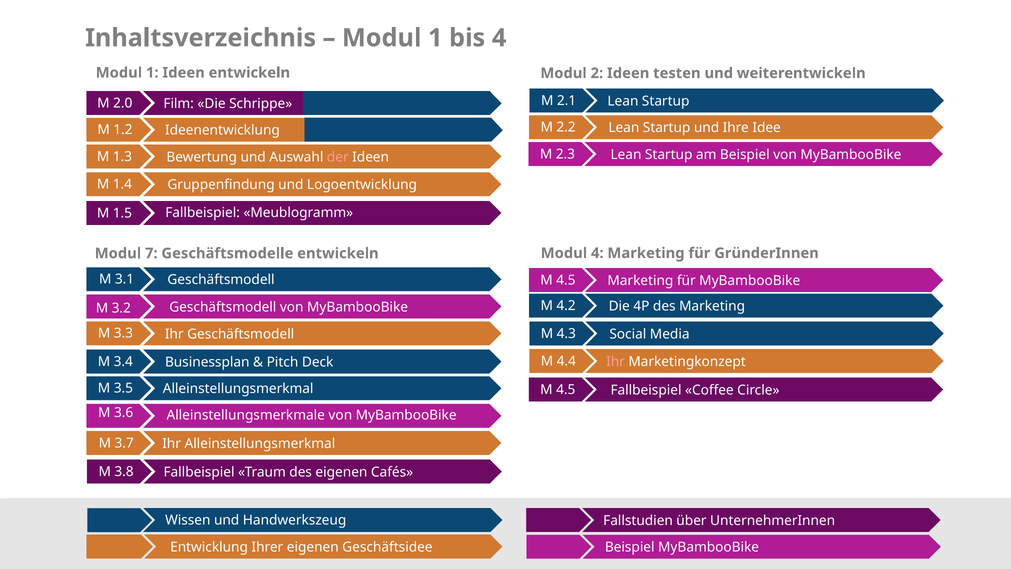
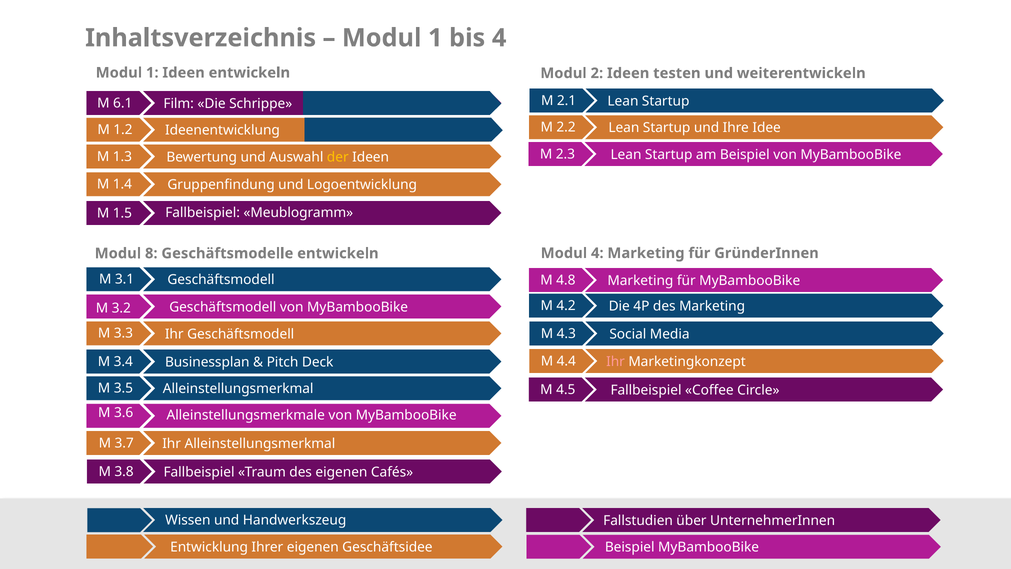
2.0: 2.0 -> 6.1 (123, 103)
der colour: pink -> yellow (338, 157)
7: 7 -> 8 (151, 253)
4.5: 4.5 -> 4.8 (566, 280)
